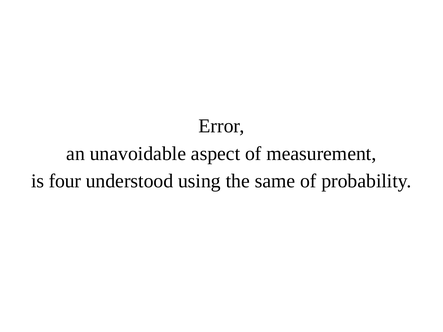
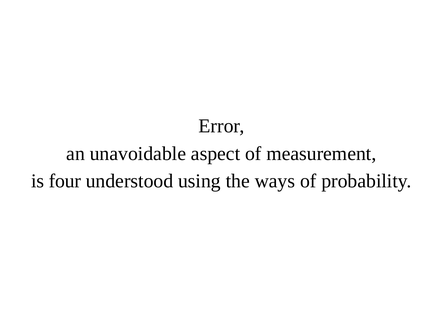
same: same -> ways (275, 181)
